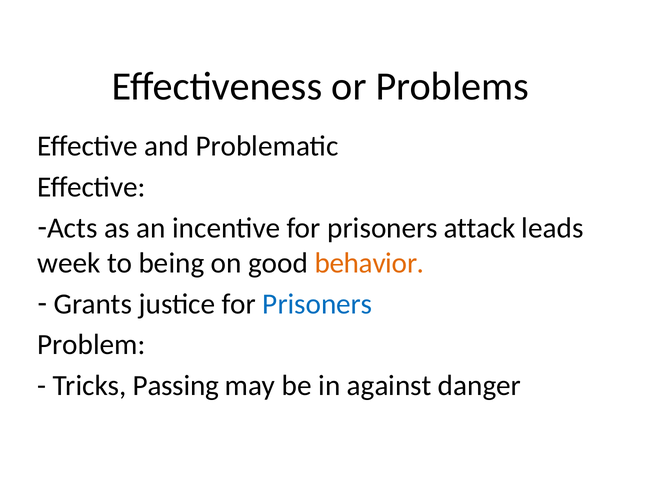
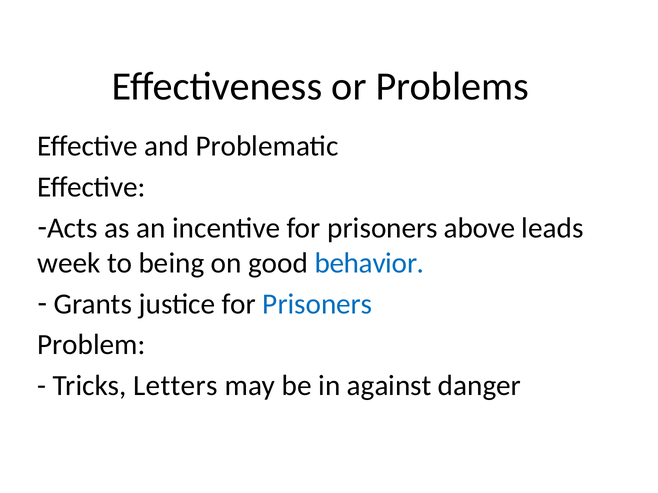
attack: attack -> above (480, 228)
behavior colour: orange -> blue (369, 263)
Passing: Passing -> Letters (176, 386)
